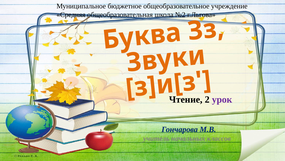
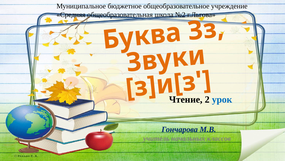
урок colour: purple -> blue (222, 99)
